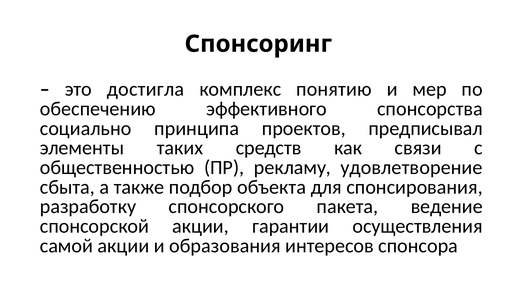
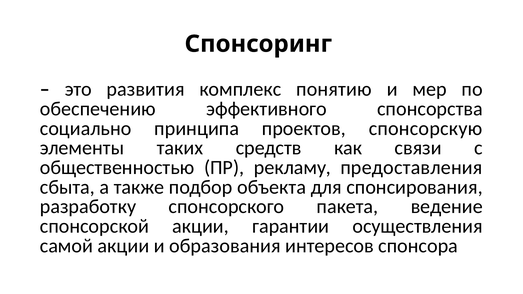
достигла: достигла -> развития (146, 89)
предписывал: предписывал -> спонсорскую (425, 128)
удовлетворение: удовлетворение -> предоставления (411, 168)
